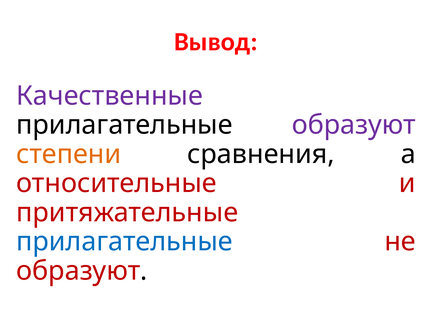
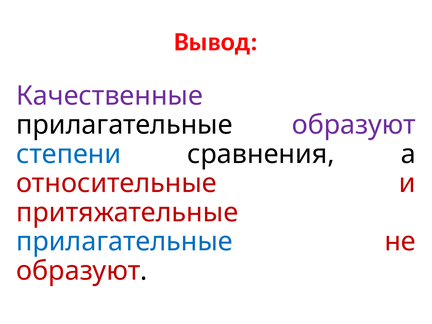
степени colour: orange -> blue (69, 154)
